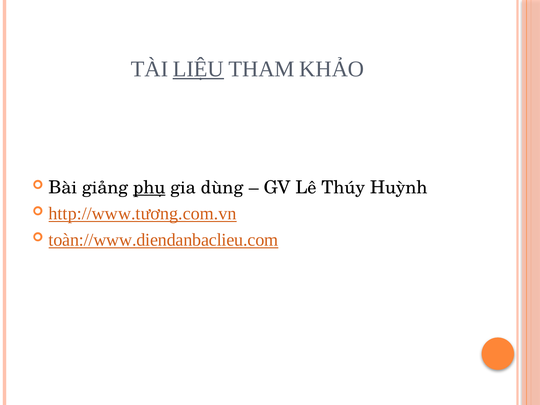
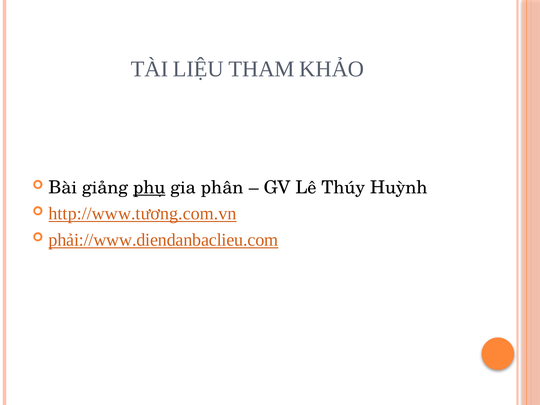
LIỆU underline: present -> none (198, 69)
dùng: dùng -> phân (222, 188)
toàn://www.diendanbaclieu.com: toàn://www.diendanbaclieu.com -> phải://www.diendanbaclieu.com (163, 240)
